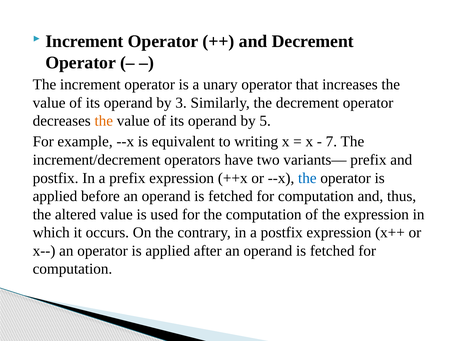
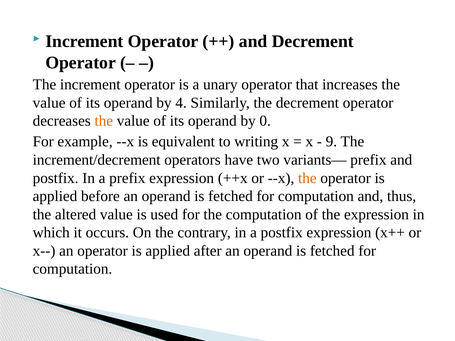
3: 3 -> 4 (181, 103)
5: 5 -> 0 (265, 121)
7: 7 -> 9 (331, 142)
the colour: blue -> orange (307, 178)
